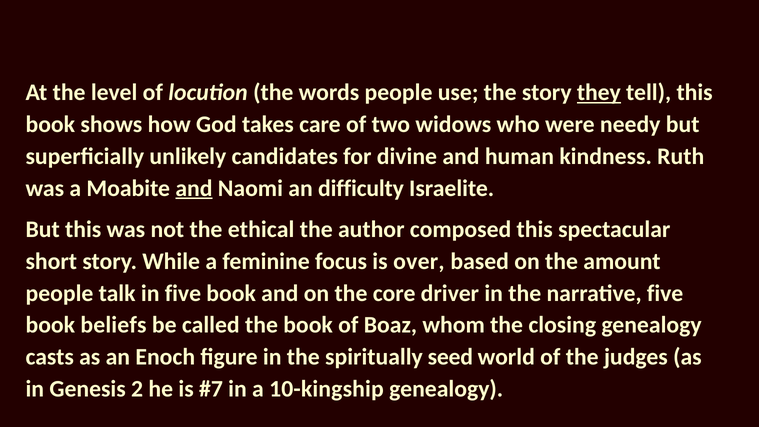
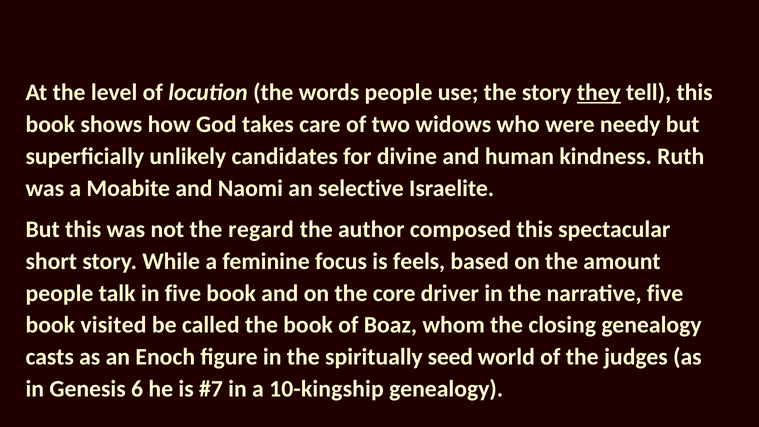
and underline: present -> none (194, 188)
difficulty: difficulty -> selective (361, 188)
ethical: ethical -> regard (261, 230)
over: over -> feels (419, 261)
beliefs: beliefs -> visited (113, 325)
2: 2 -> 6 (137, 389)
